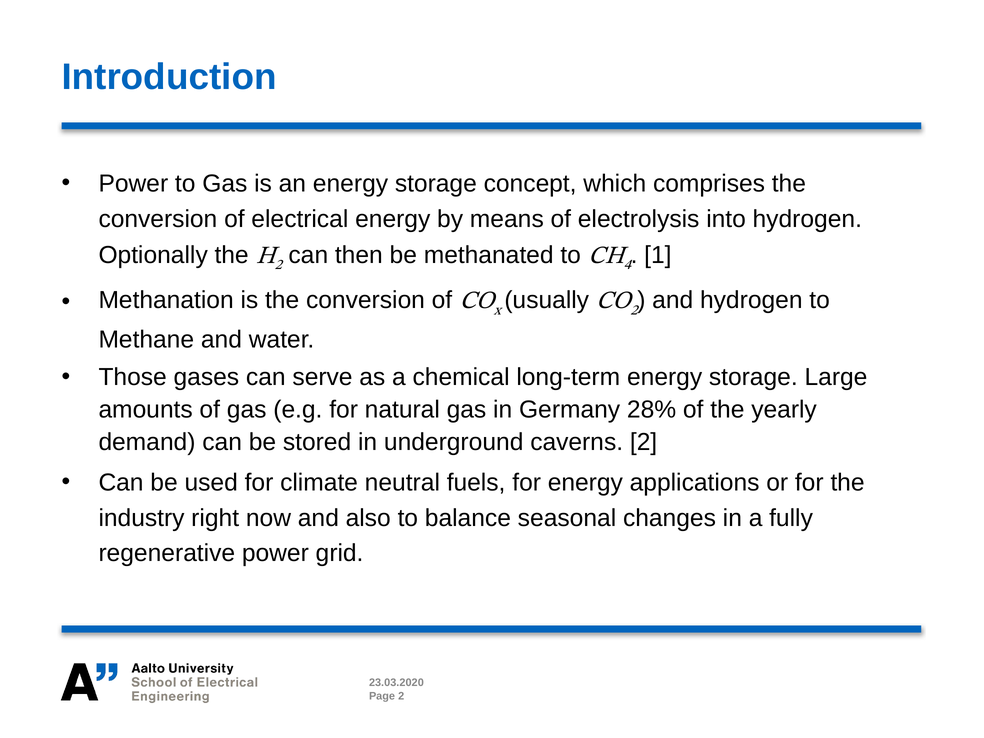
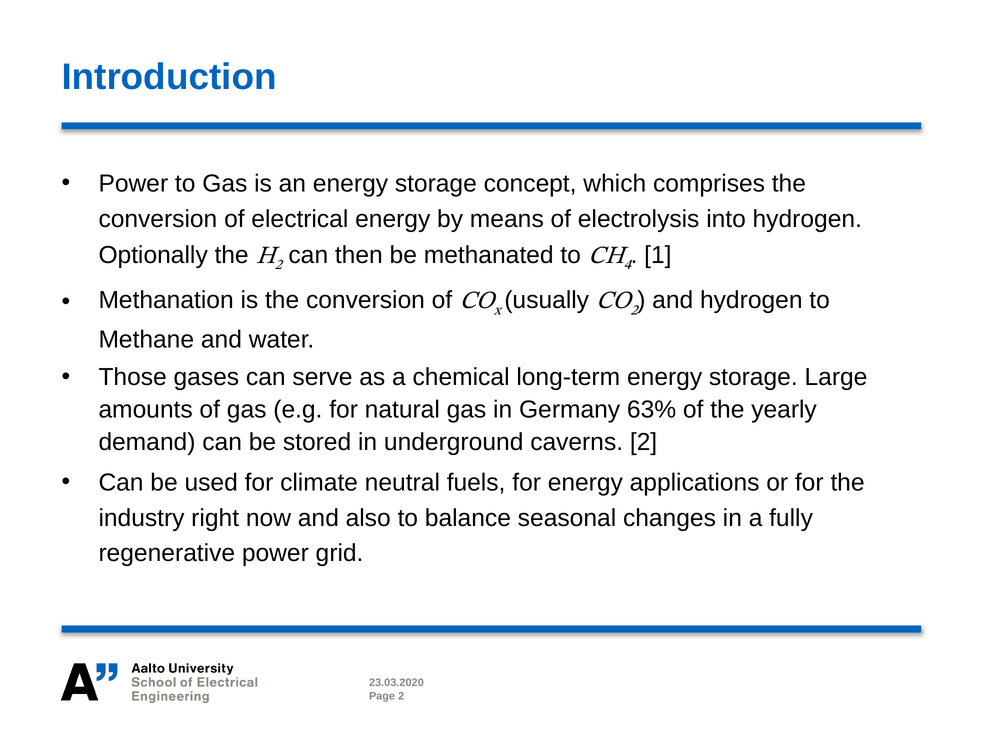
28%: 28% -> 63% (652, 410)
